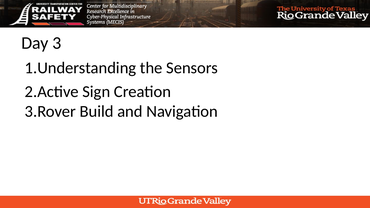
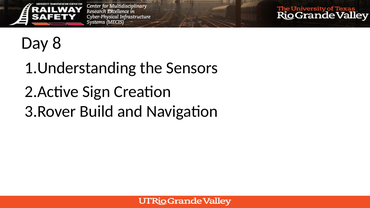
3: 3 -> 8 (57, 43)
